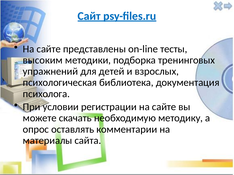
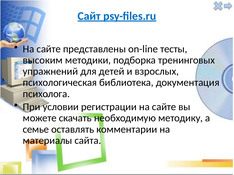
опрос: опрос -> семье (36, 130)
